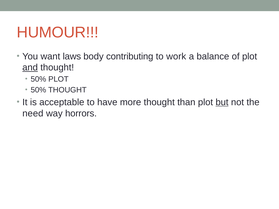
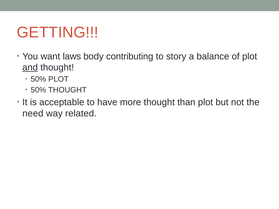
HUMOUR: HUMOUR -> GETTING (58, 32)
work: work -> story (176, 56)
but underline: present -> none (222, 102)
horrors: horrors -> related (81, 113)
